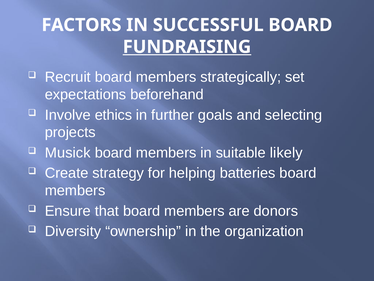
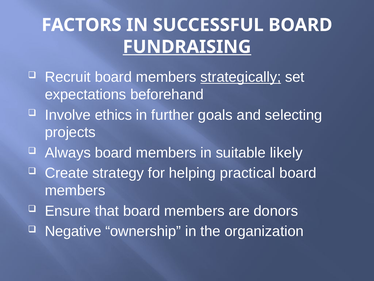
strategically underline: none -> present (241, 77)
Musick: Musick -> Always (68, 153)
batteries: batteries -> practical (248, 173)
Diversity: Diversity -> Negative (73, 231)
